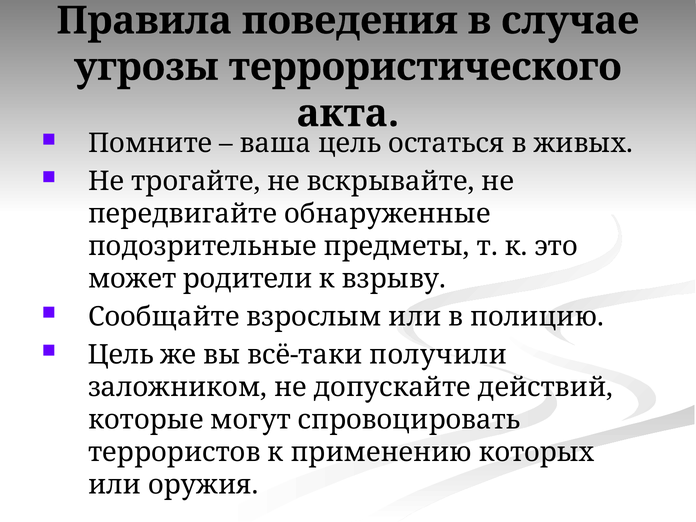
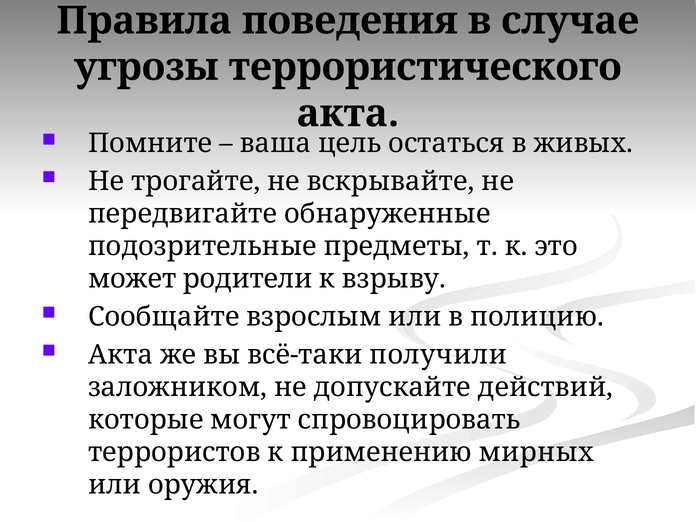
Цель: Цель -> Акта (121, 355)
которых: которых -> мирных (536, 452)
